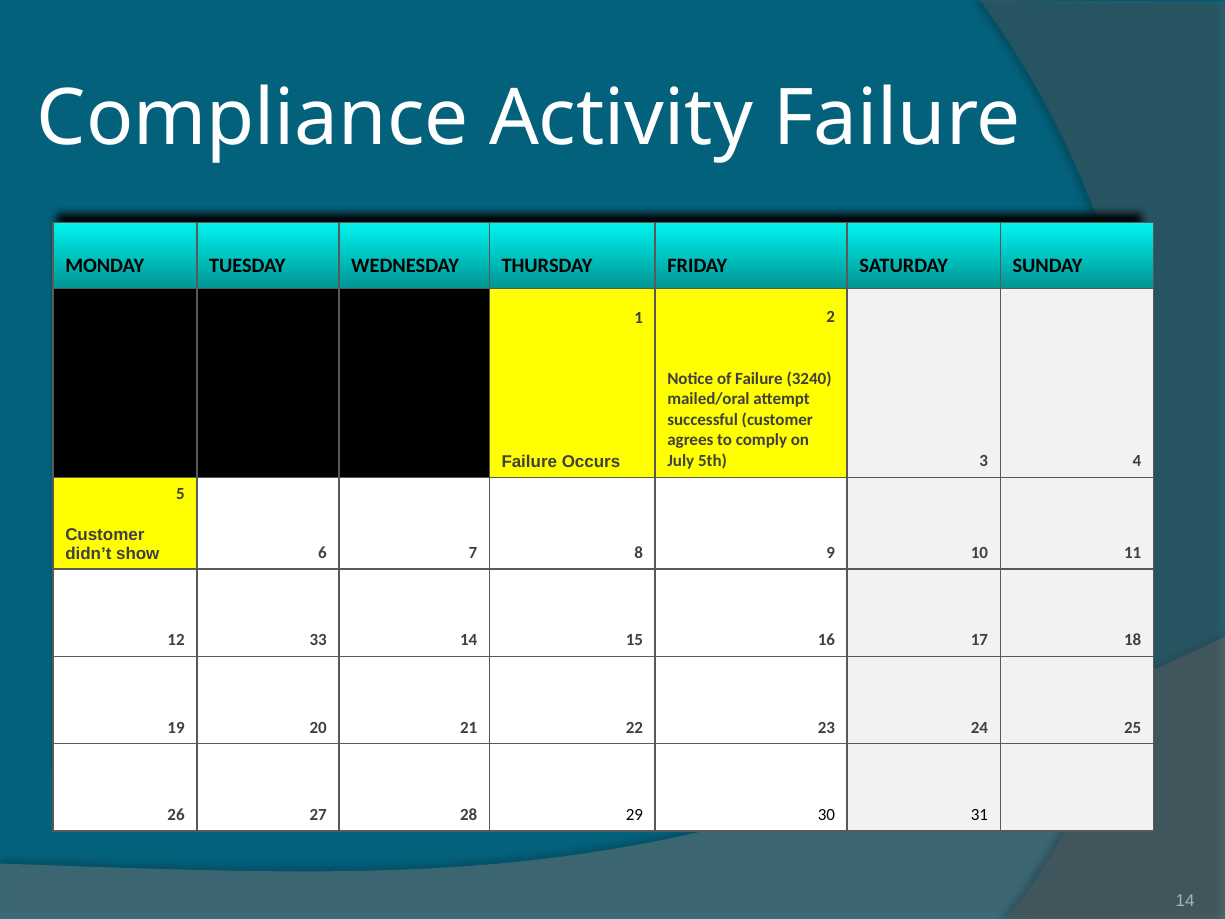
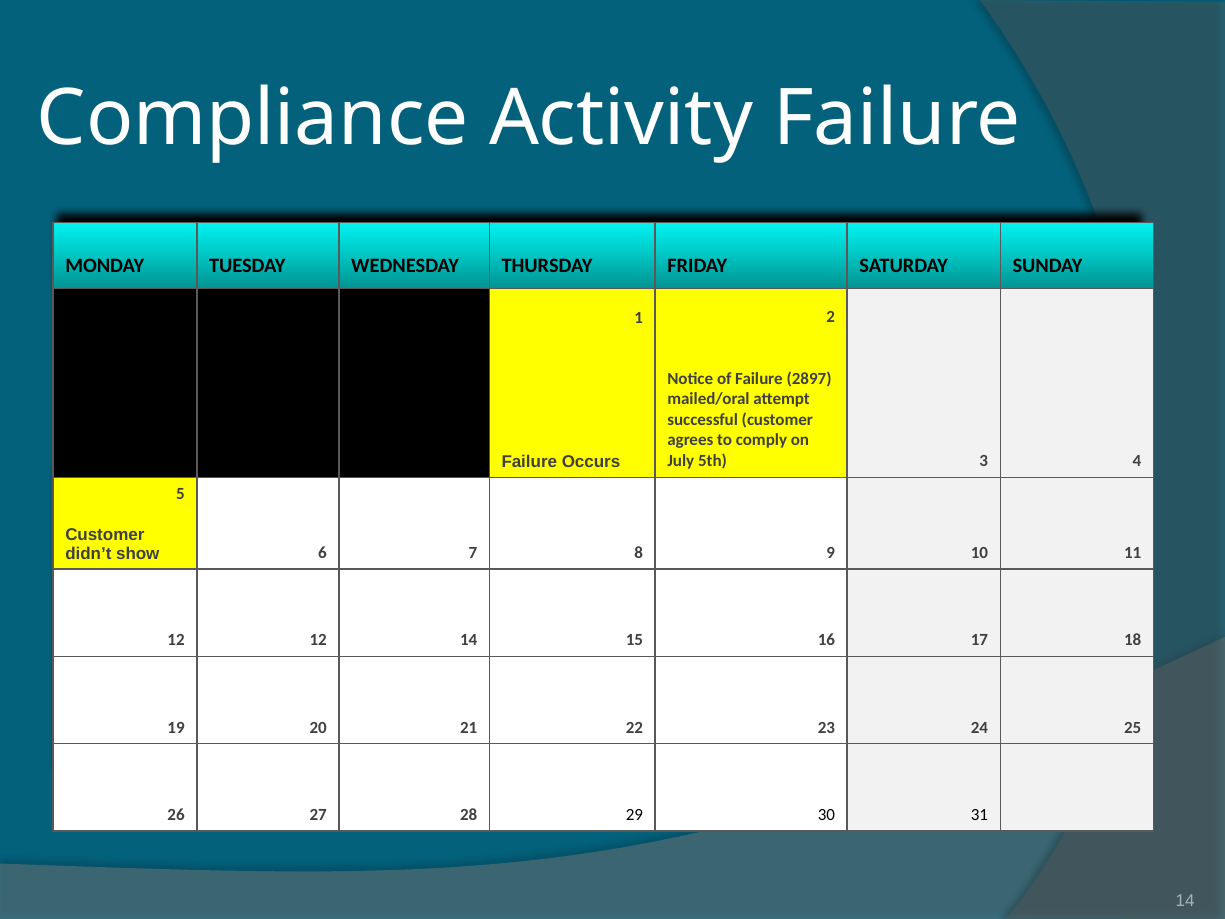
3240: 3240 -> 2897 (809, 378)
12 33: 33 -> 12 (318, 640)
